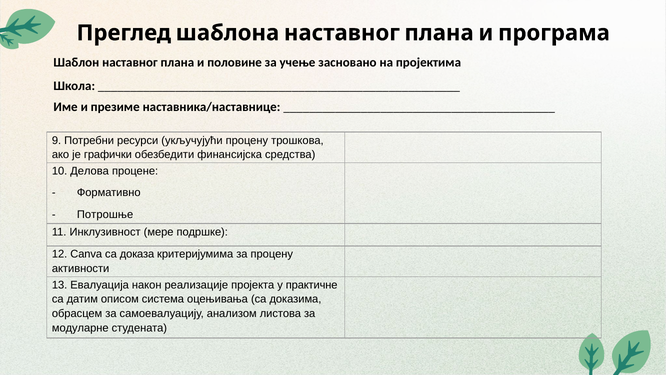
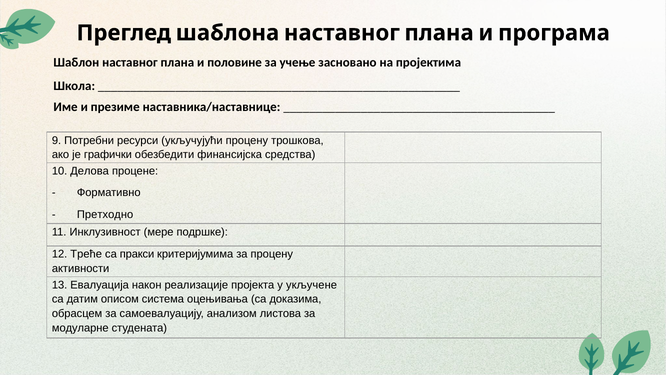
Потрошње: Потрошње -> Претходно (105, 214)
Canva: Canva -> Треће (86, 254)
доказа: доказа -> пракси (137, 254)
практичне: практичне -> укључене (312, 285)
